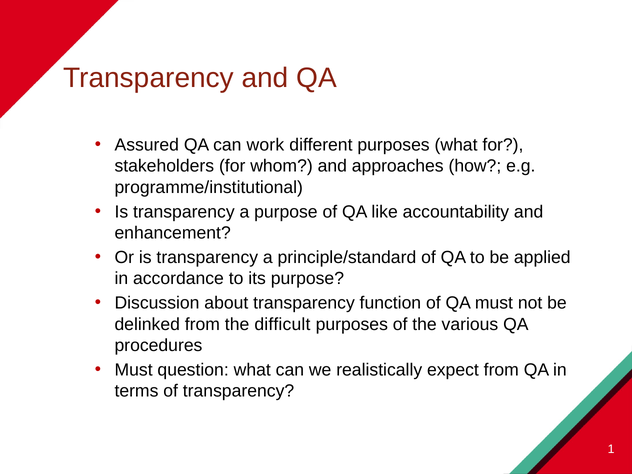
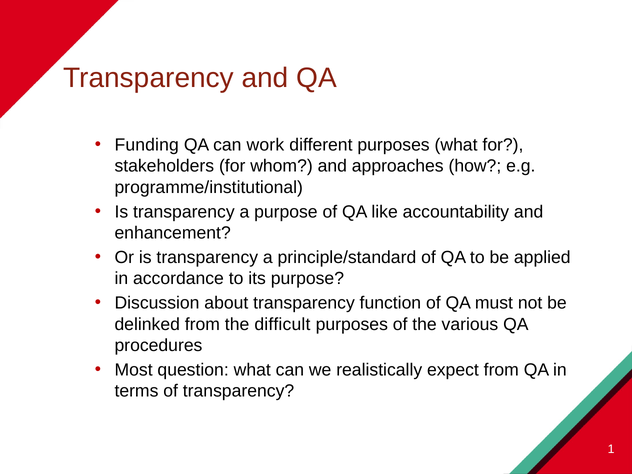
Assured: Assured -> Funding (147, 145)
Must: Must -> Most (134, 370)
